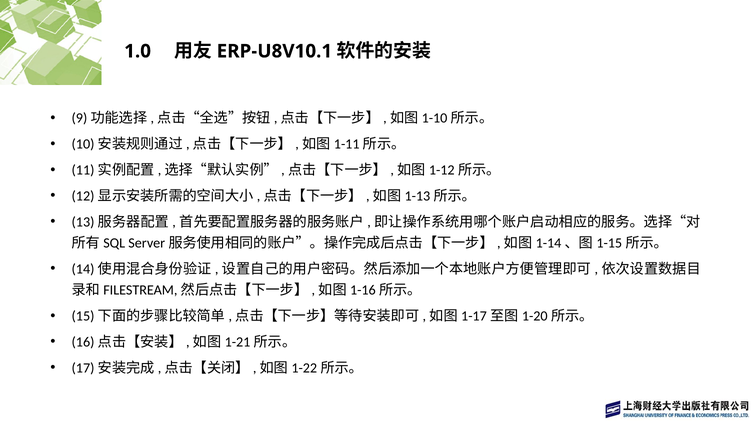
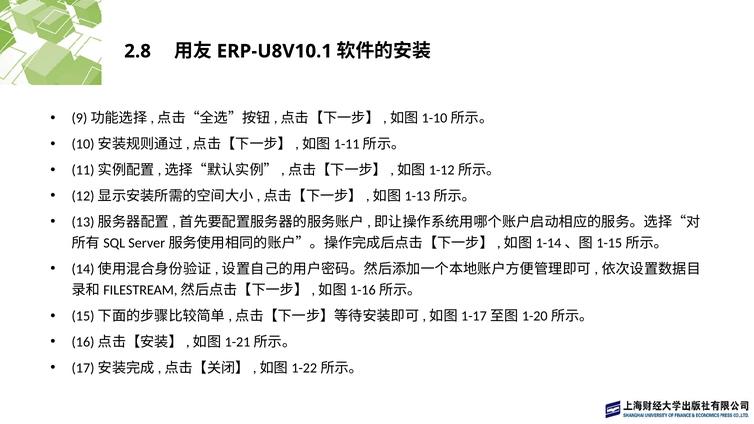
1.0: 1.0 -> 2.8 (138, 51)
